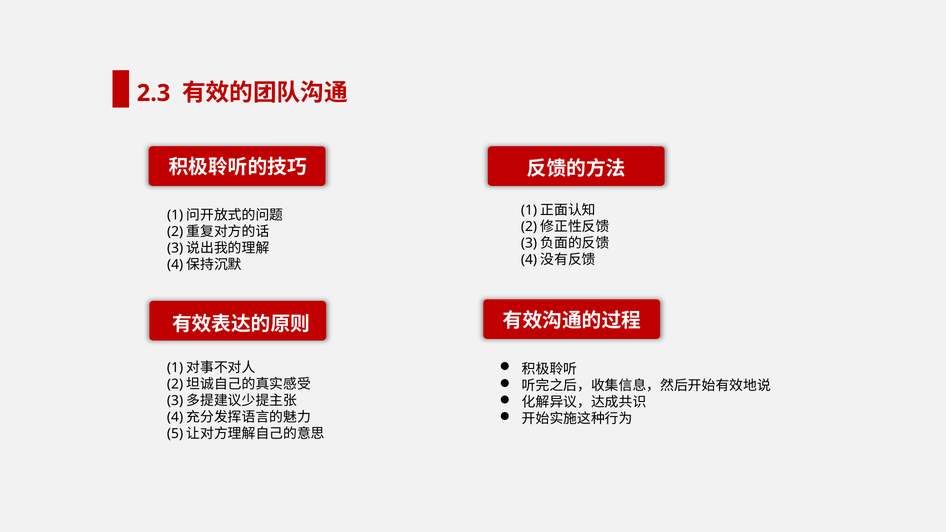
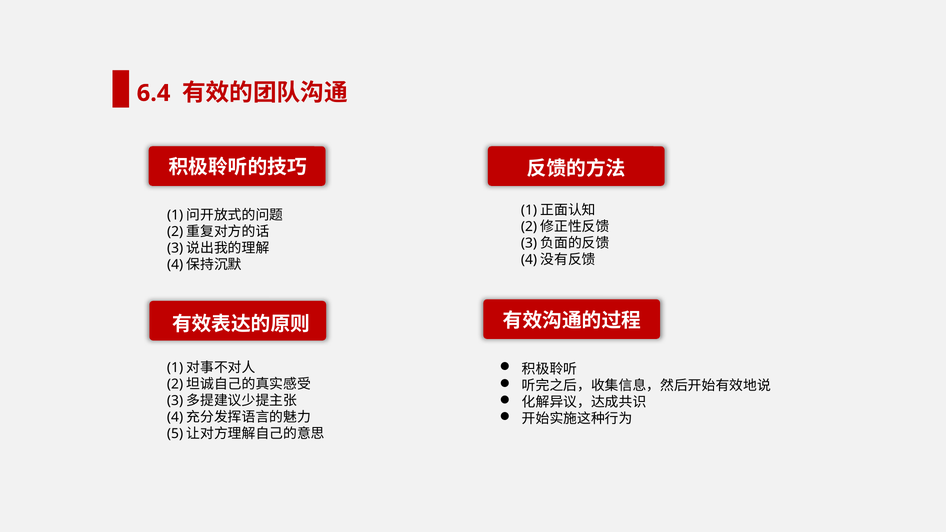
2.3: 2.3 -> 6.4 (154, 93)
